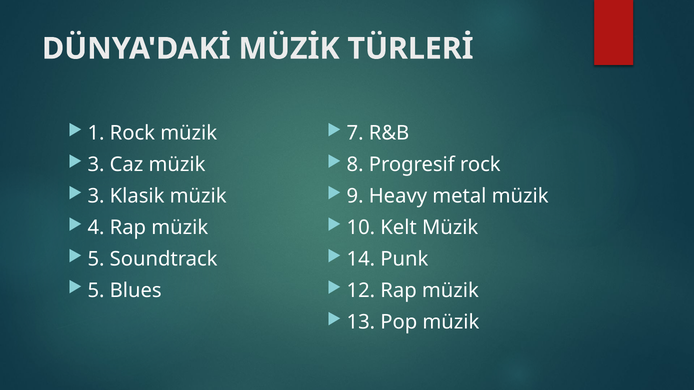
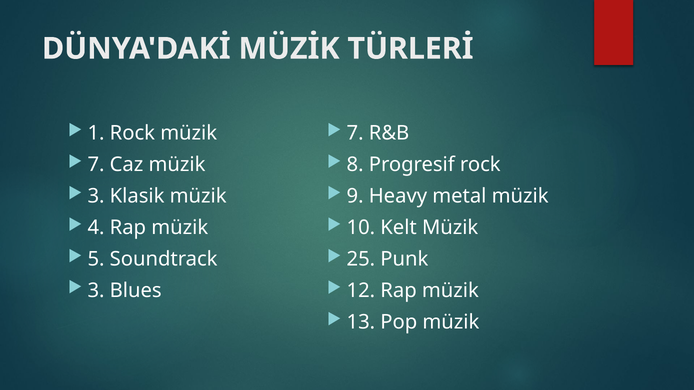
3: 3 -> 7 (96, 165)
14: 14 -> 25 (361, 259)
5: 5 -> 3 (96, 291)
